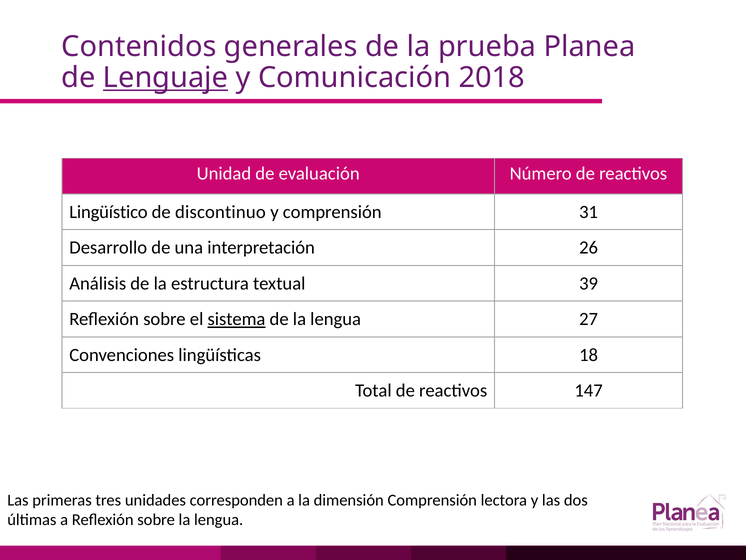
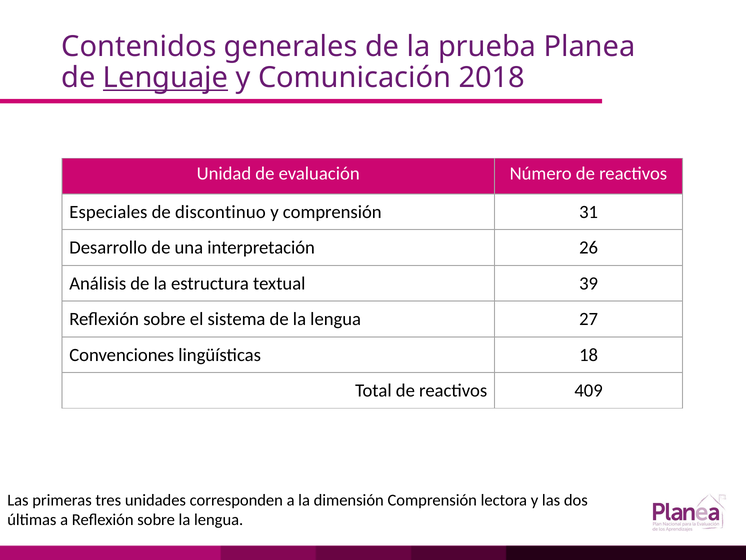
Lingüístico: Lingüístico -> Especiales (108, 212)
sistema underline: present -> none (237, 319)
147: 147 -> 409 (589, 390)
